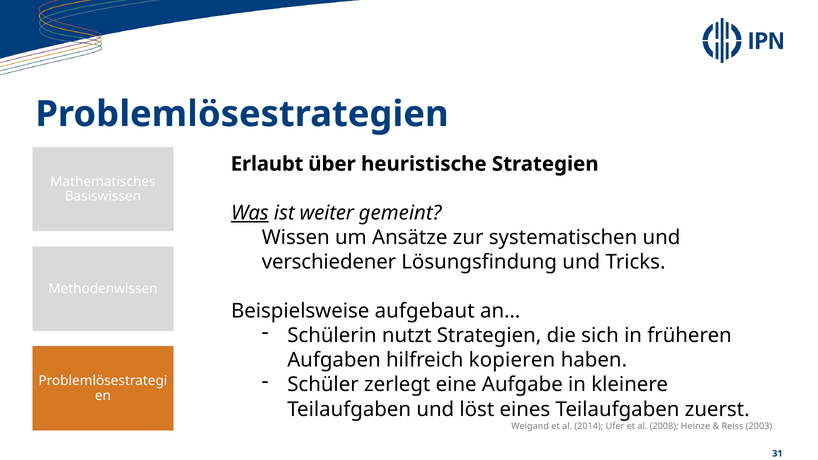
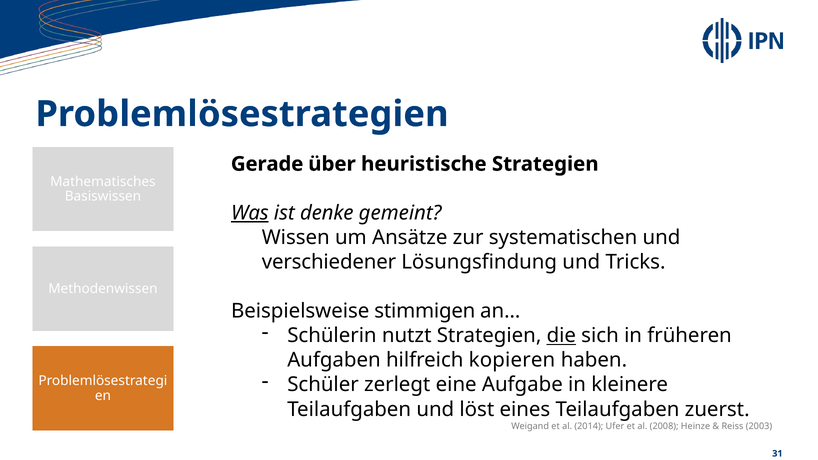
Erlaubt: Erlaubt -> Gerade (267, 164)
weiter: weiter -> denke (327, 213)
aufgebaut: aufgebaut -> stimmigen (425, 311)
die underline: none -> present (561, 336)
